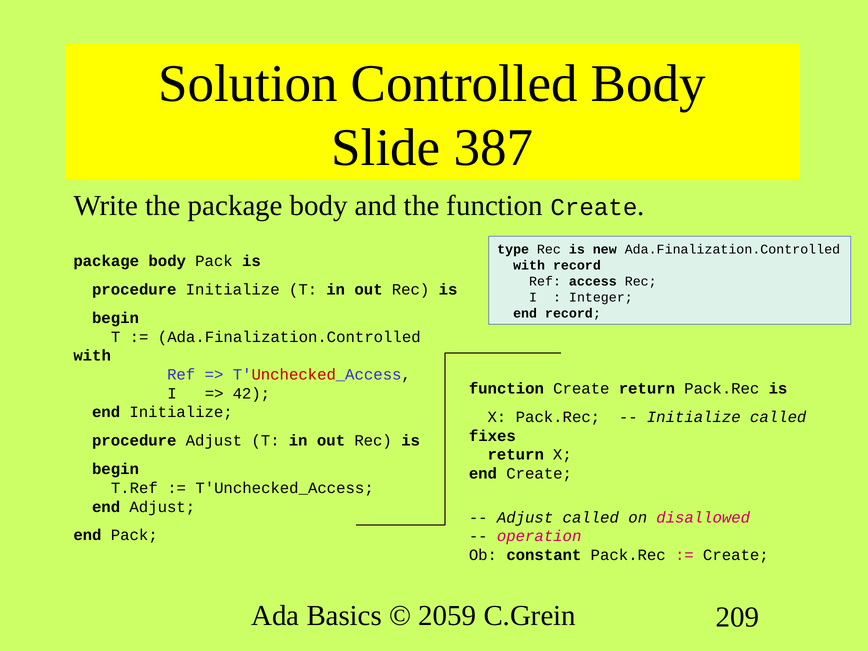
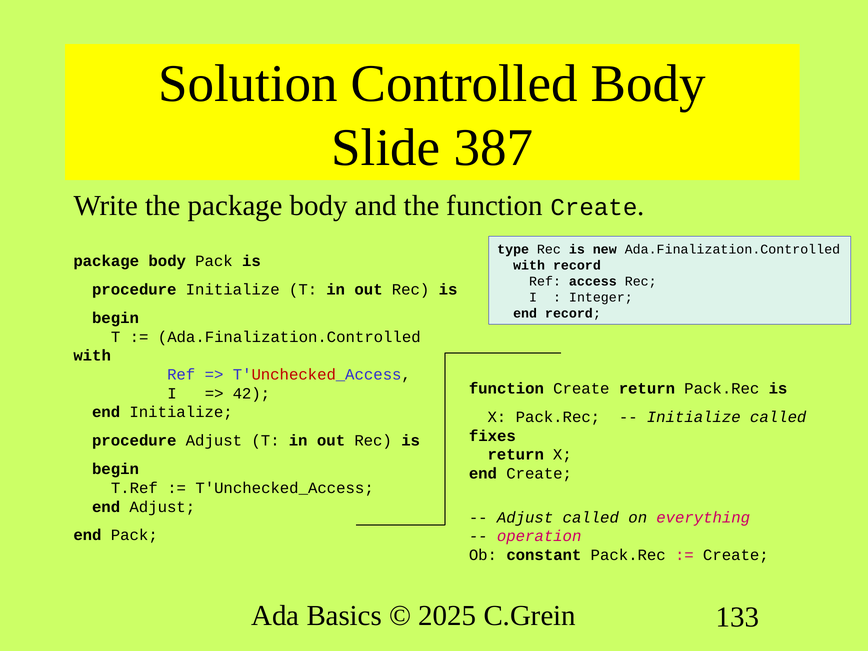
disallowed: disallowed -> everything (703, 517)
2059: 2059 -> 2025 (447, 616)
209: 209 -> 133 (738, 617)
